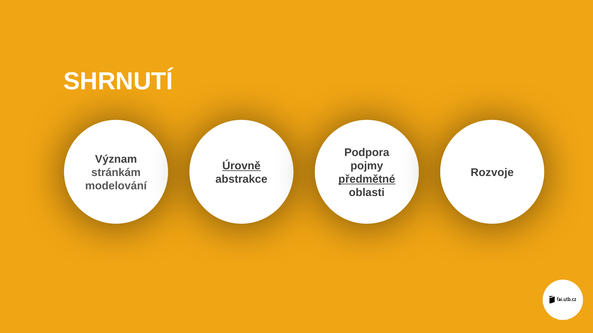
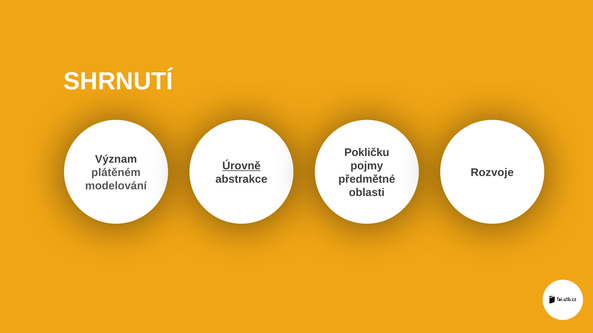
Podpora: Podpora -> Pokličku (367, 153)
stránkám: stránkám -> plátěném (116, 173)
předmětné underline: present -> none (367, 179)
